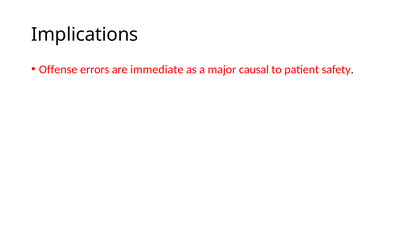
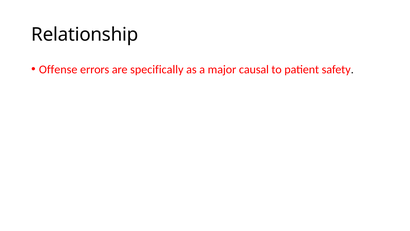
Implications: Implications -> Relationship (85, 34)
immediate: immediate -> specifically (157, 69)
